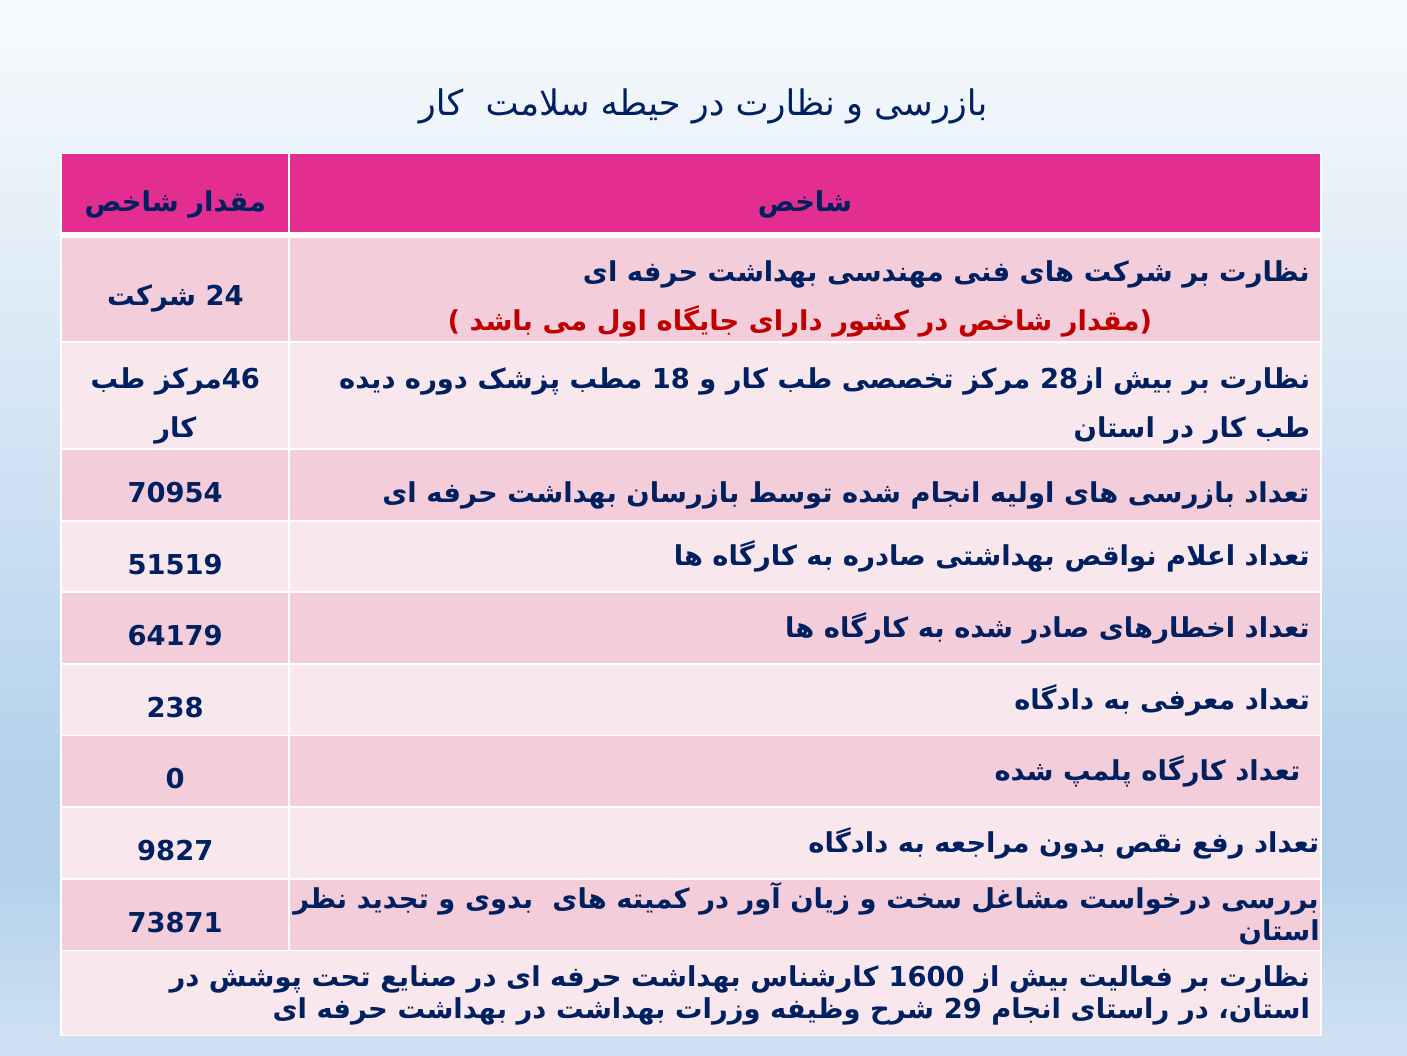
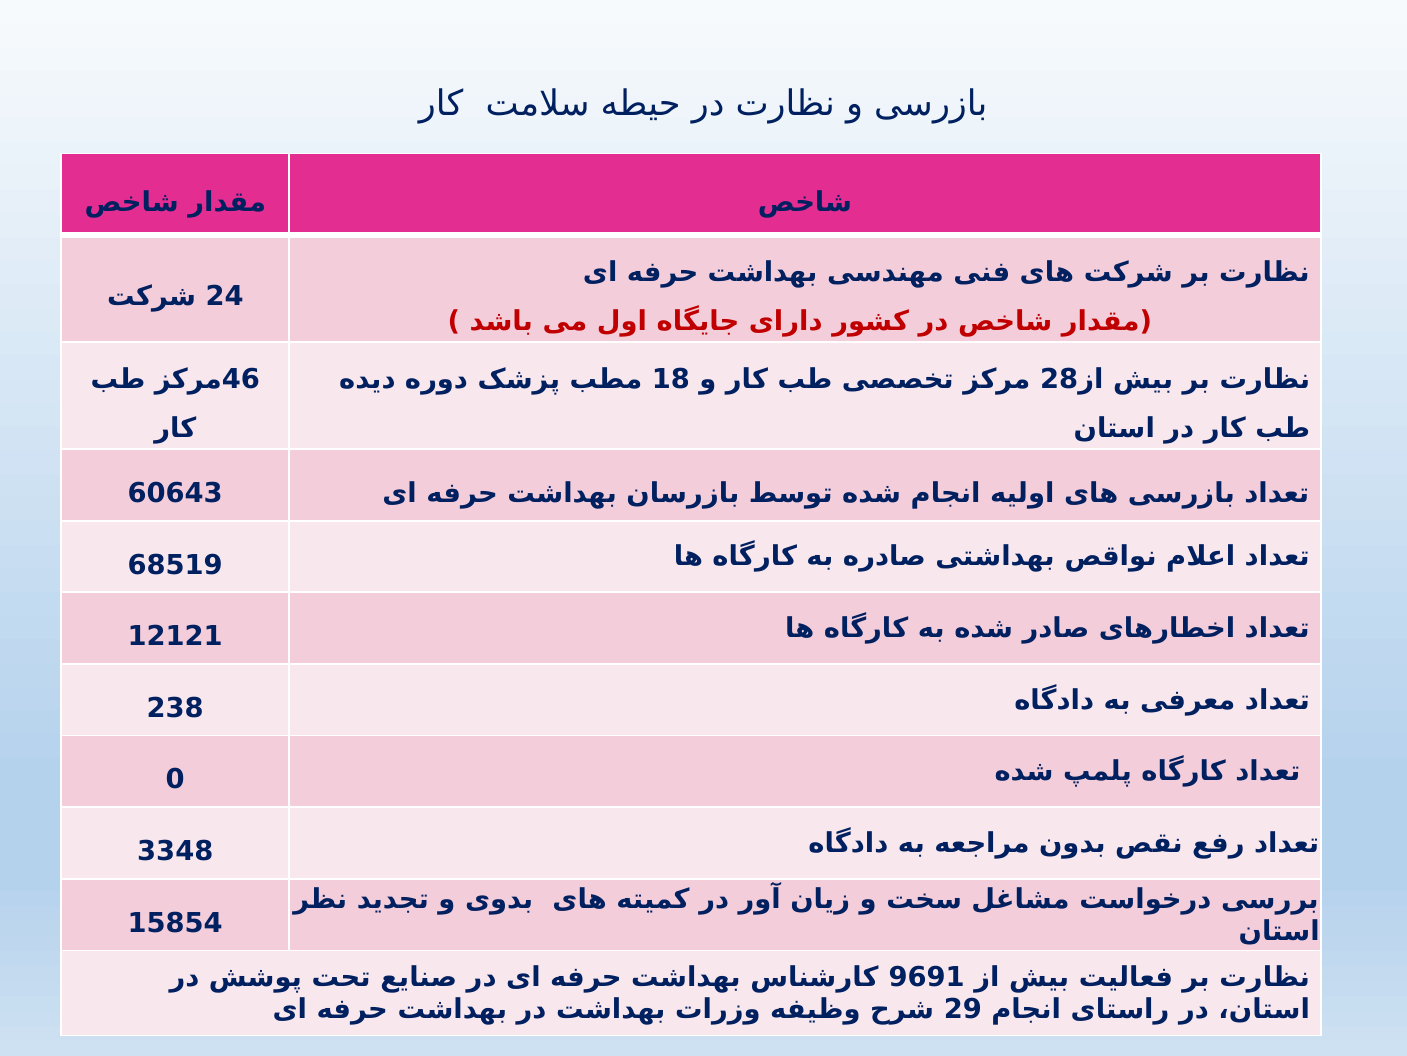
70954: 70954 -> 60643 (175, 493)
51519: 51519 -> 68519 (175, 565)
64179: 64179 -> 12121 (175, 636)
9827: 9827 -> 3348 (175, 851)
73871: 73871 -> 15854 (175, 922)
1600: 1600 -> 9691 (927, 977)
